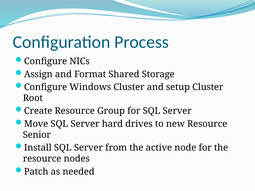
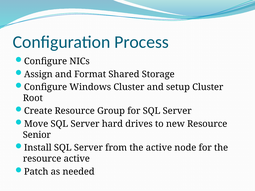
resource nodes: nodes -> active (77, 159)
